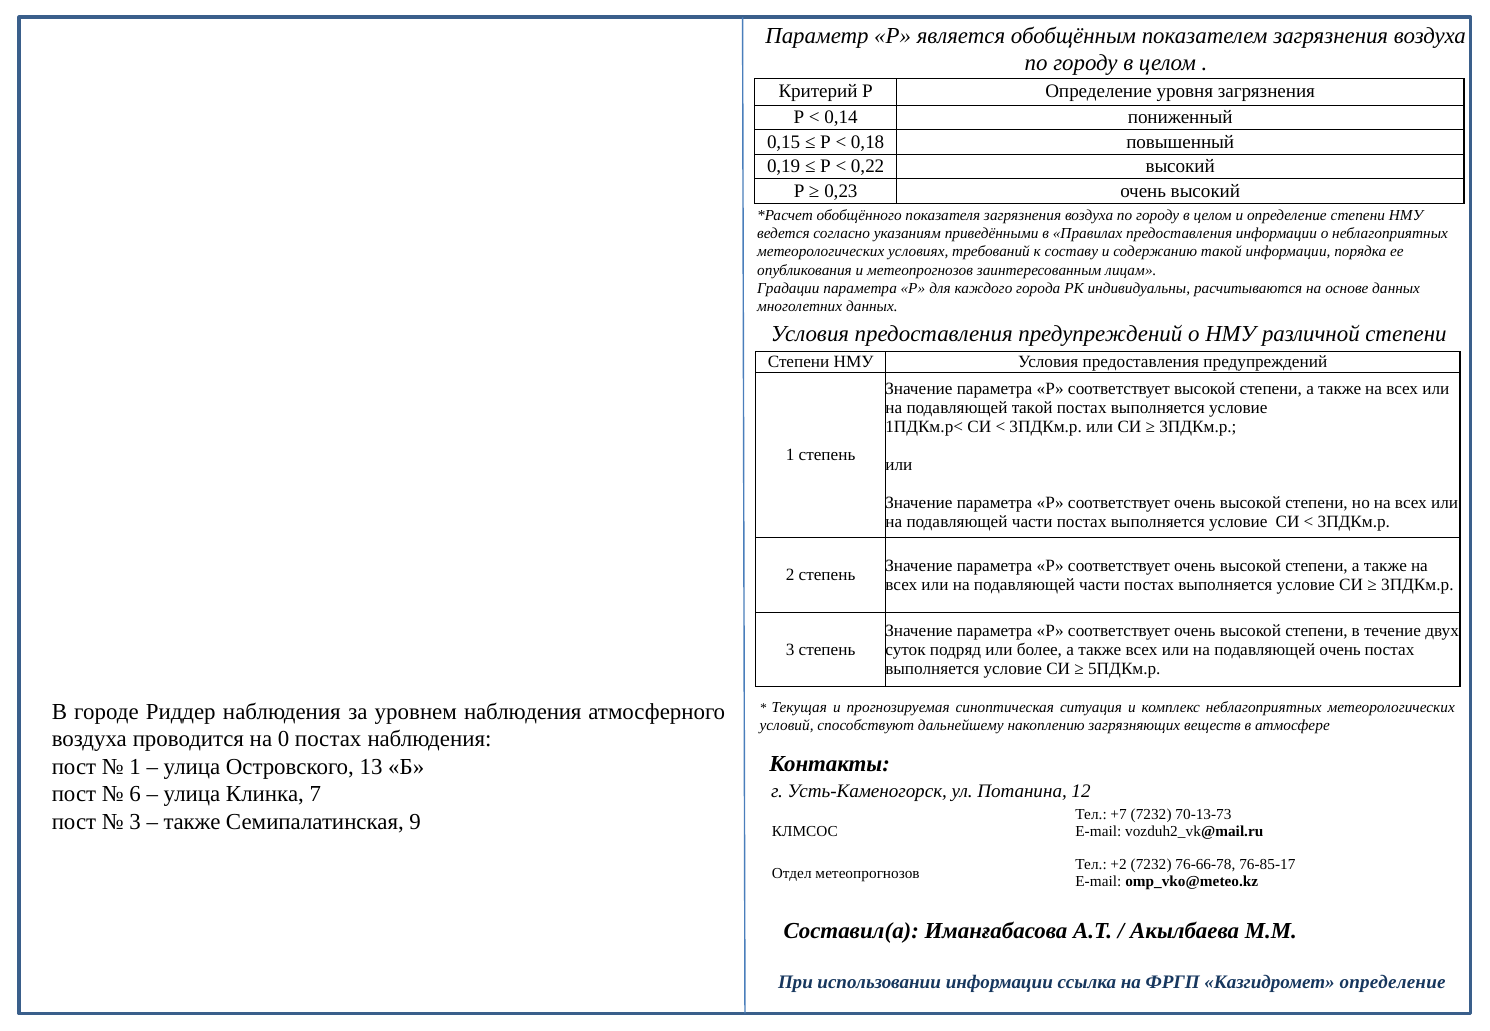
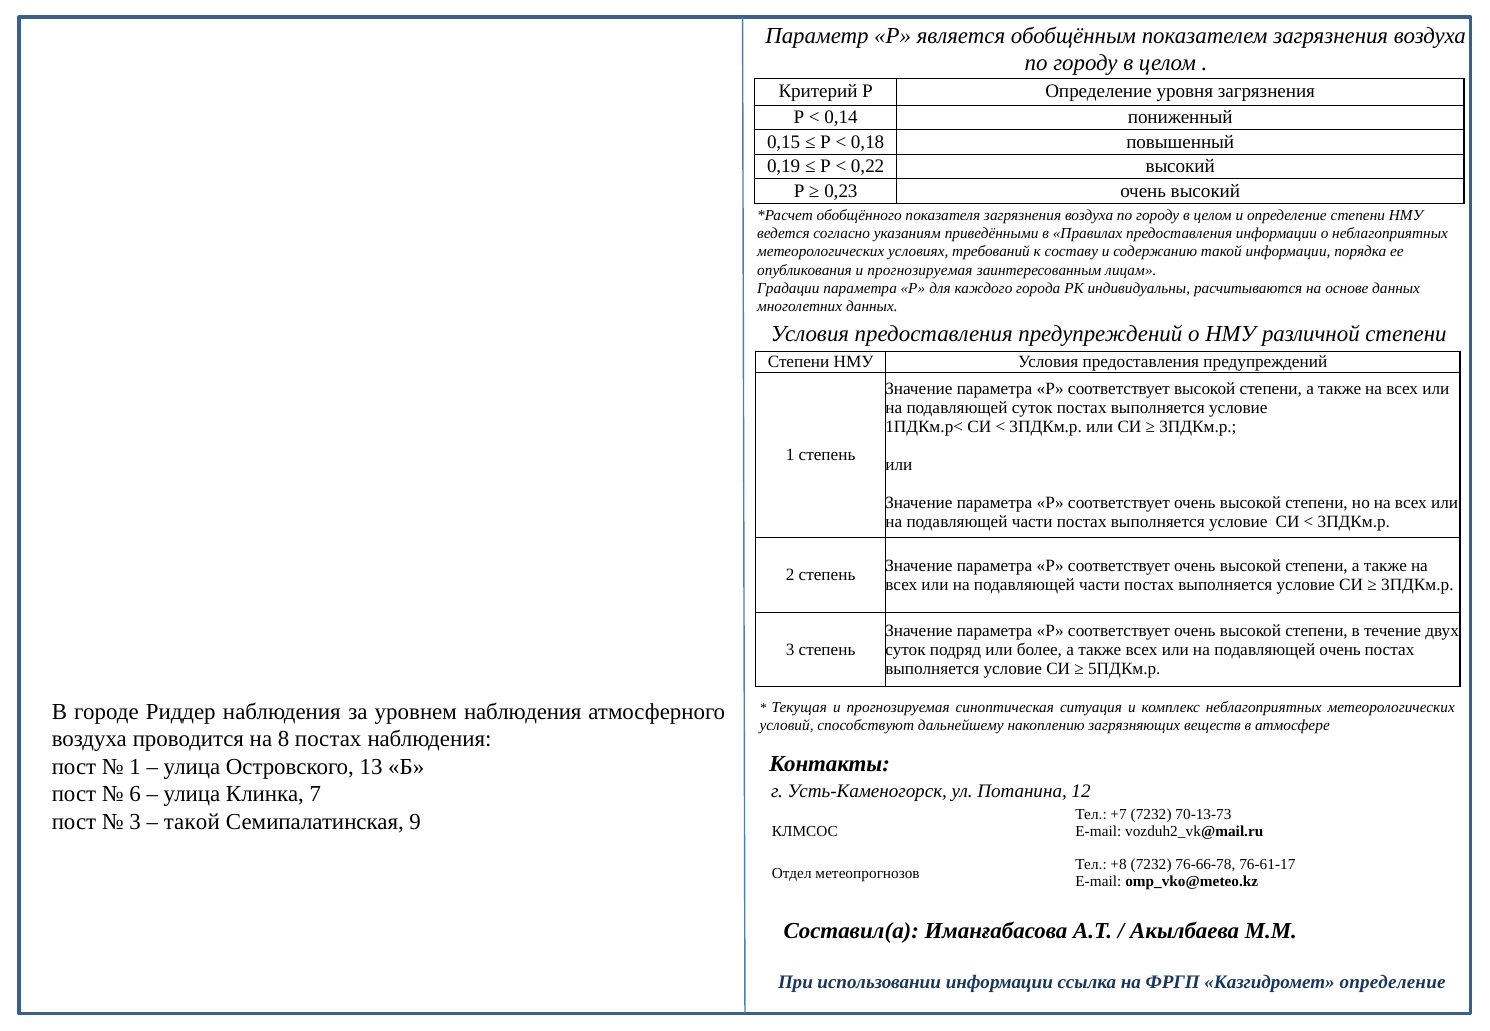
опубликования и метеопрогнозов: метеопрогнозов -> прогнозируемая (920, 270)
подавляющей такой: такой -> суток (1032, 408)
0: 0 -> 8 (284, 740)
также: также -> такой (192, 822)
+2: +2 -> +8 (1119, 865)
76-85-17: 76-85-17 -> 76-61-17 (1267, 865)
